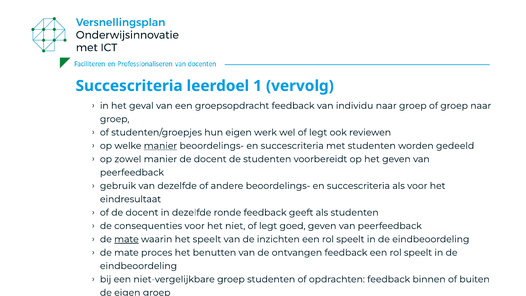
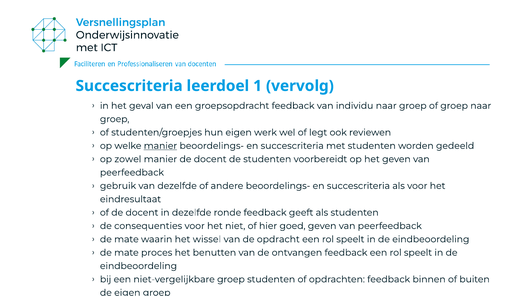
niet of legt: legt -> hier (268, 226)
mate underline: present -> none (126, 239)
het speelt: speelt -> wissel (207, 239)
inzichten: inzichten -> opdracht (278, 239)
